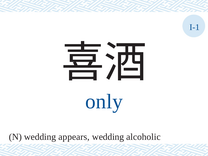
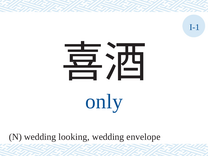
appears: appears -> looking (74, 137)
alcoholic: alcoholic -> envelope (143, 137)
